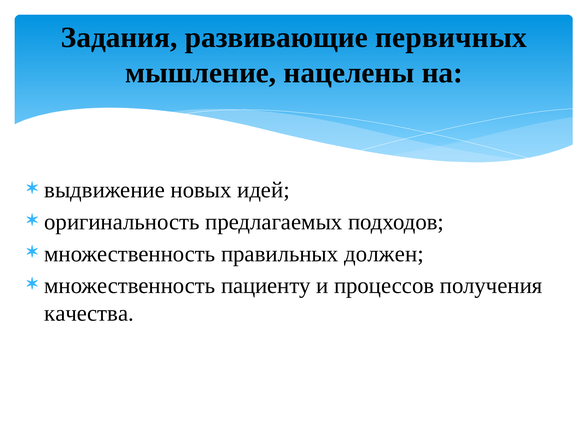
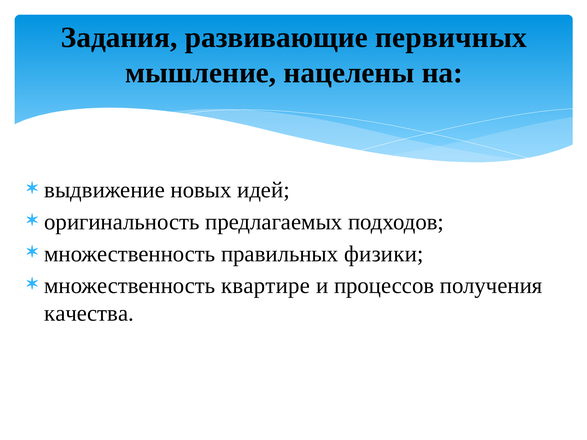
должен: должен -> физики (384, 254)
пациенту: пациенту -> квартире (266, 286)
